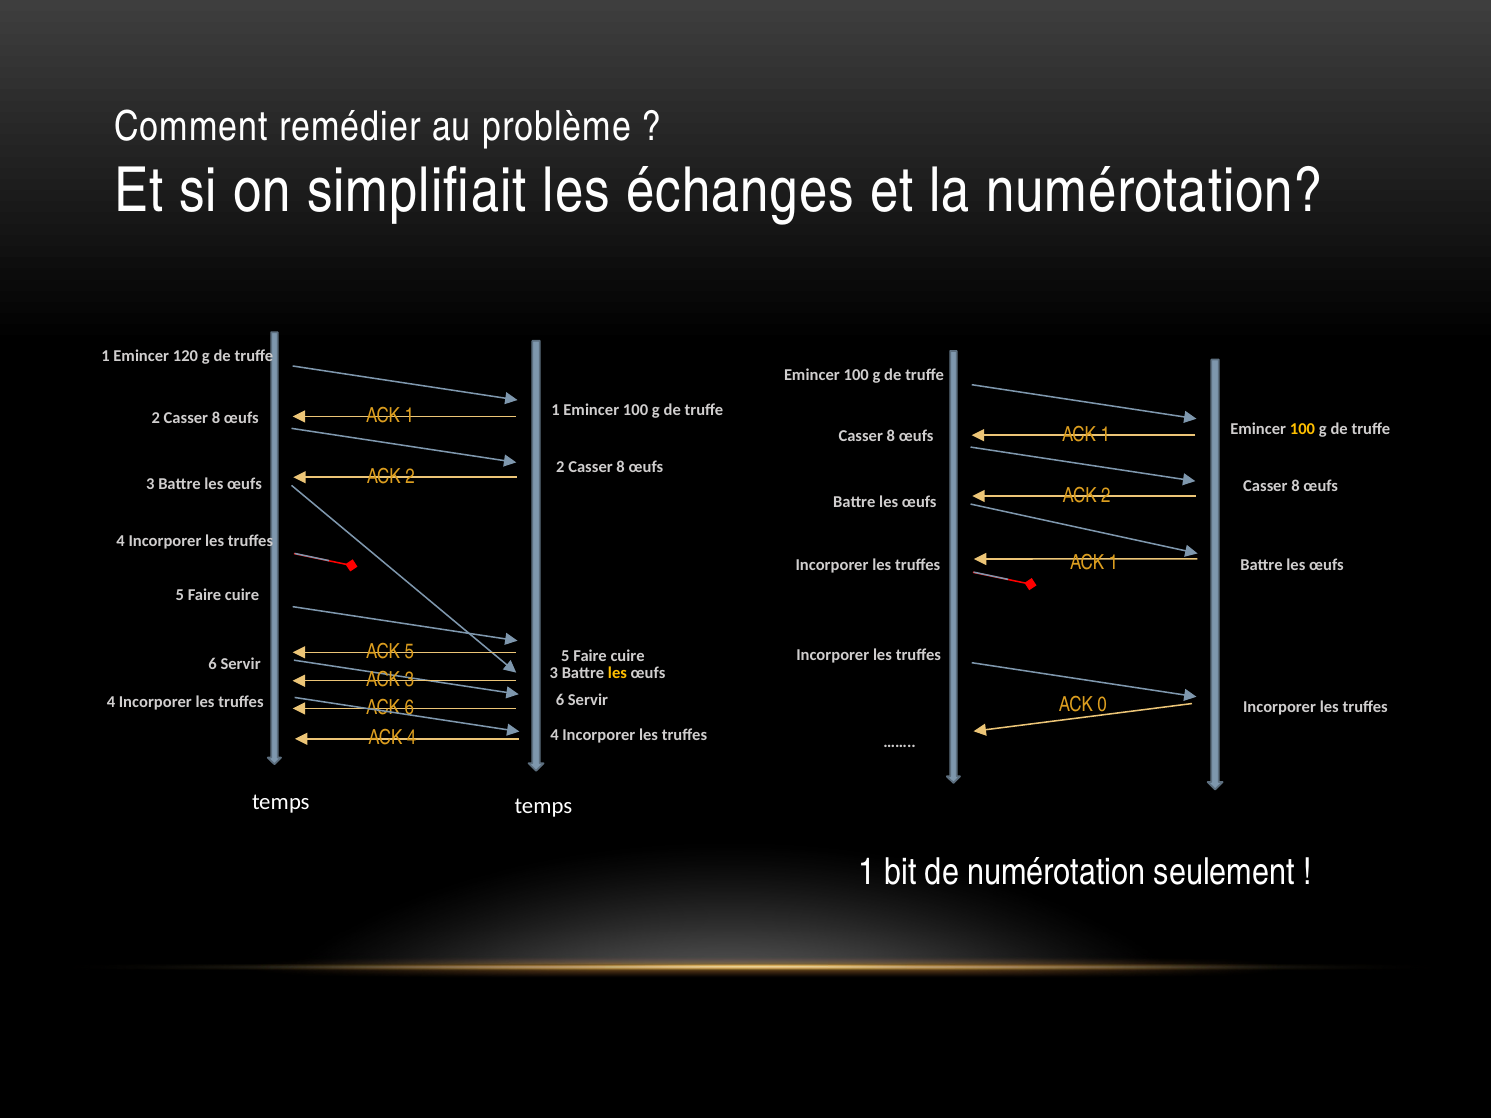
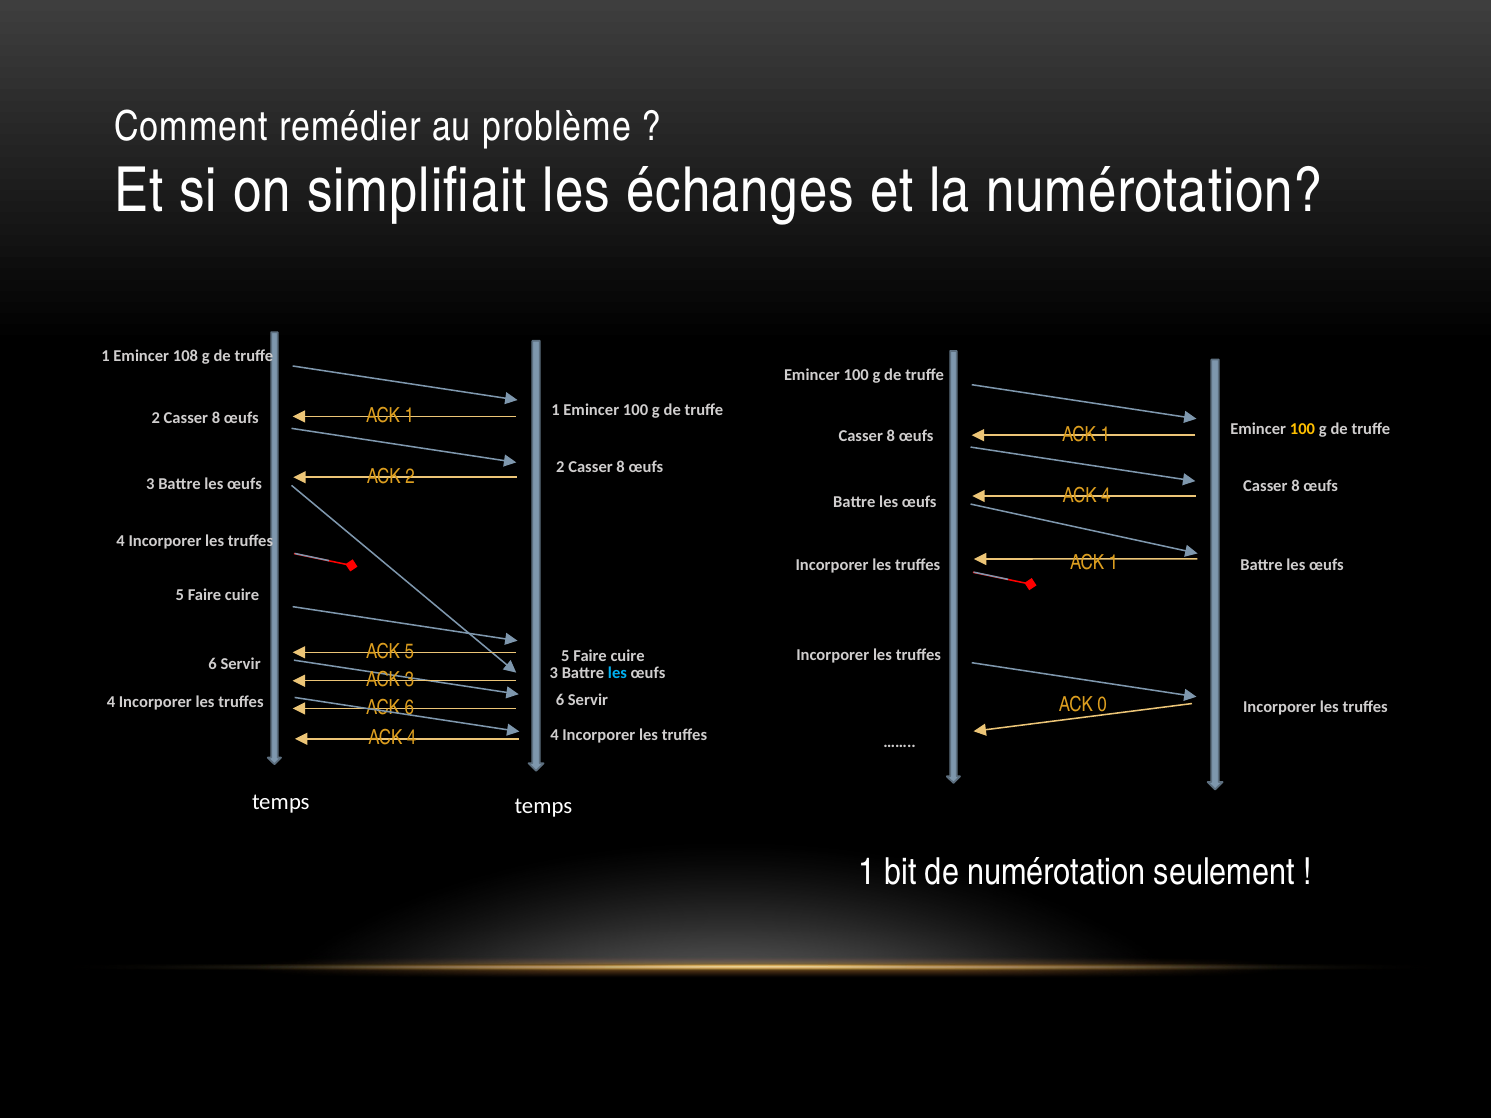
120: 120 -> 108 (185, 356)
2: 2 -> 4 (1106, 495)
les colour: yellow -> light blue (617, 674)
